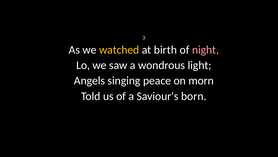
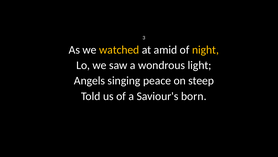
birth: birth -> amid (165, 50)
night colour: pink -> yellow (205, 50)
morn: morn -> steep (201, 80)
